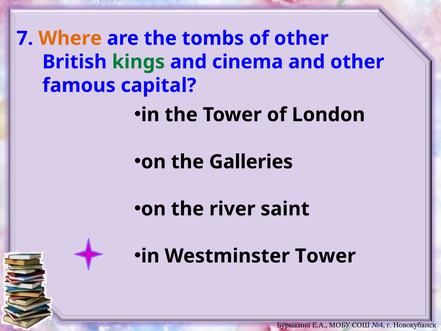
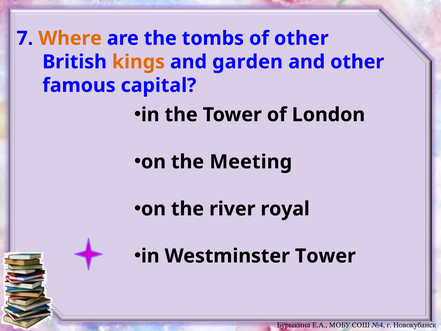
kings colour: green -> orange (138, 62)
cinema: cinema -> garden (247, 62)
Galleries: Galleries -> Meeting (251, 162)
saint: saint -> royal (285, 209)
